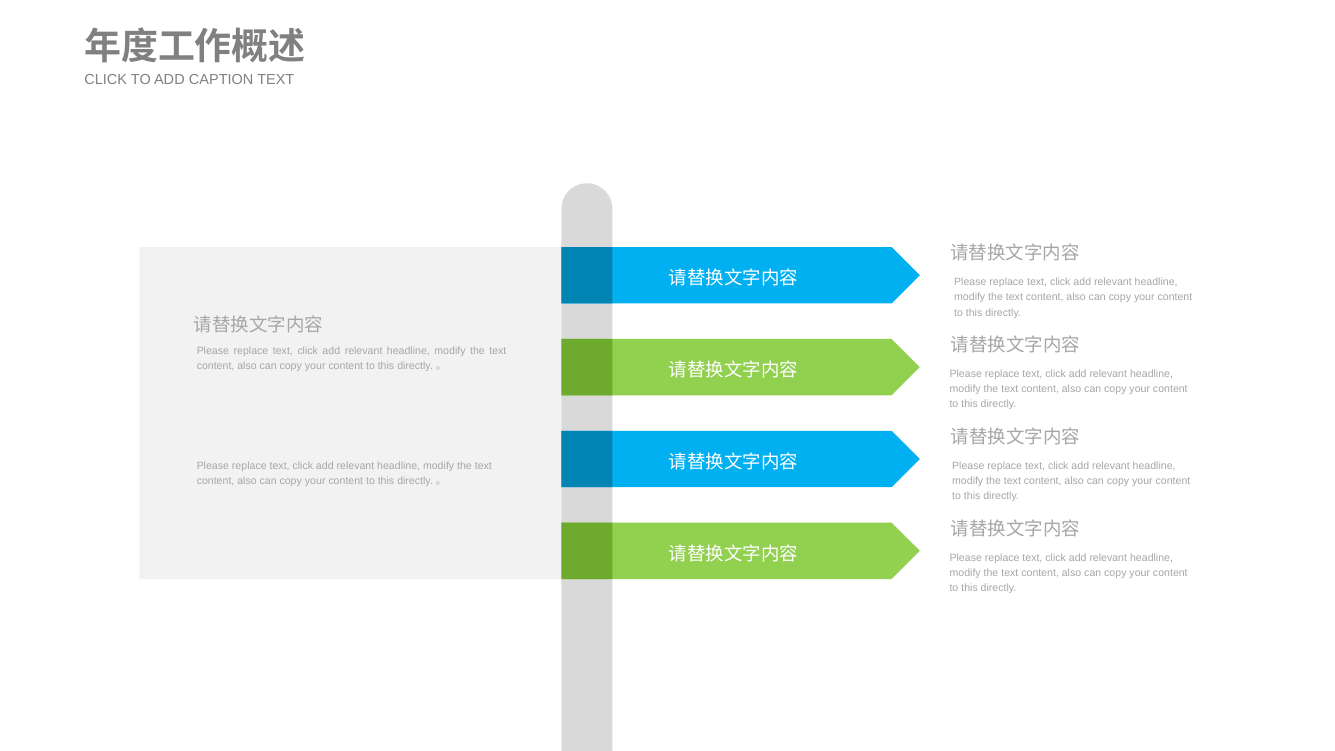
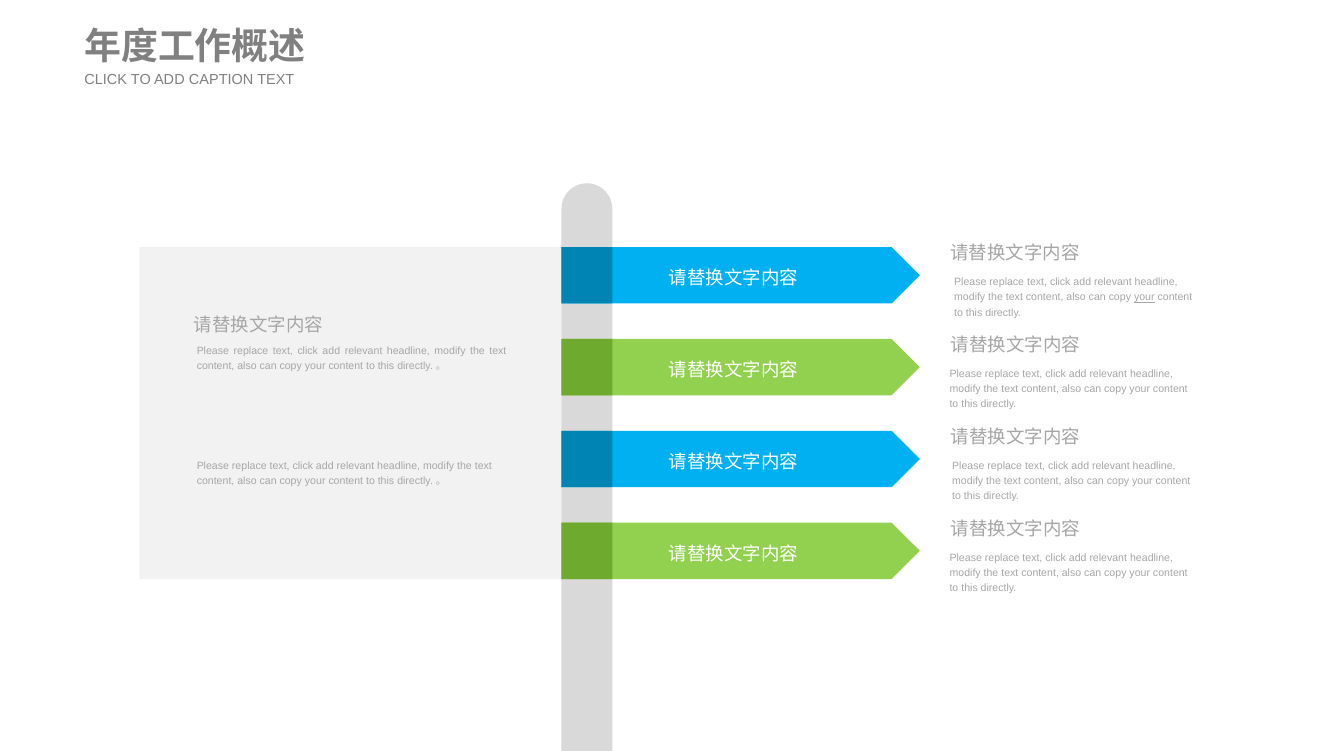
your underline: none -> present (1144, 297)
